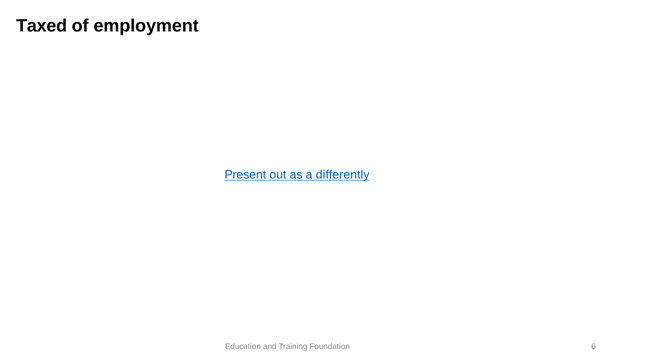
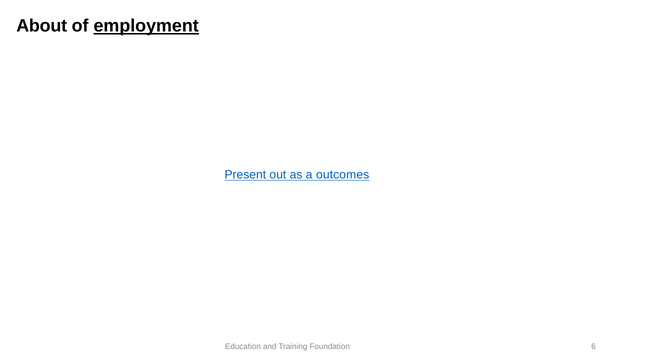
Taxed: Taxed -> About (42, 26)
employment underline: none -> present (146, 26)
differently: differently -> outcomes (343, 175)
